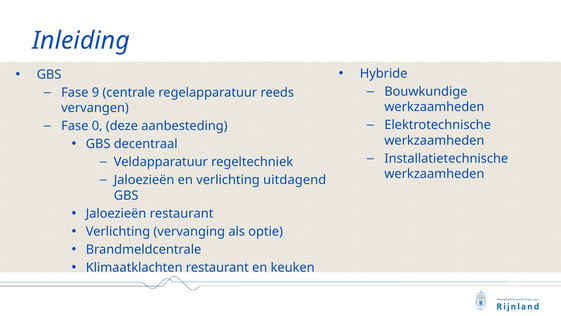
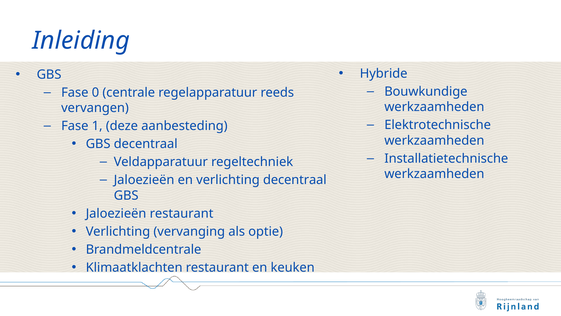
9: 9 -> 0 (95, 92)
0: 0 -> 1 (97, 126)
verlichting uitdagend: uitdagend -> decentraal (295, 180)
